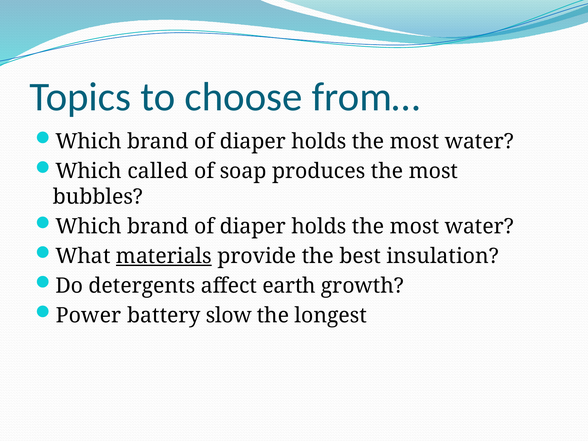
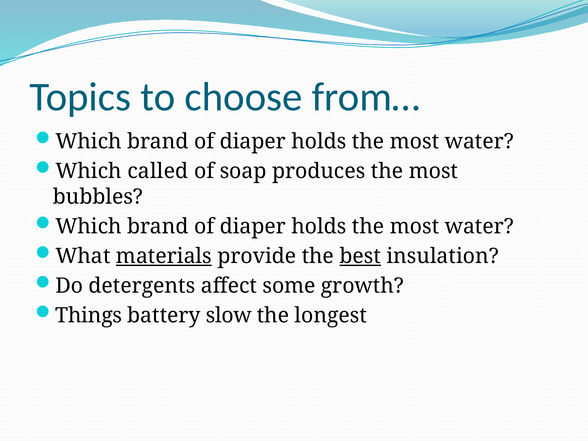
best underline: none -> present (360, 256)
earth: earth -> some (289, 286)
Power: Power -> Things (89, 316)
